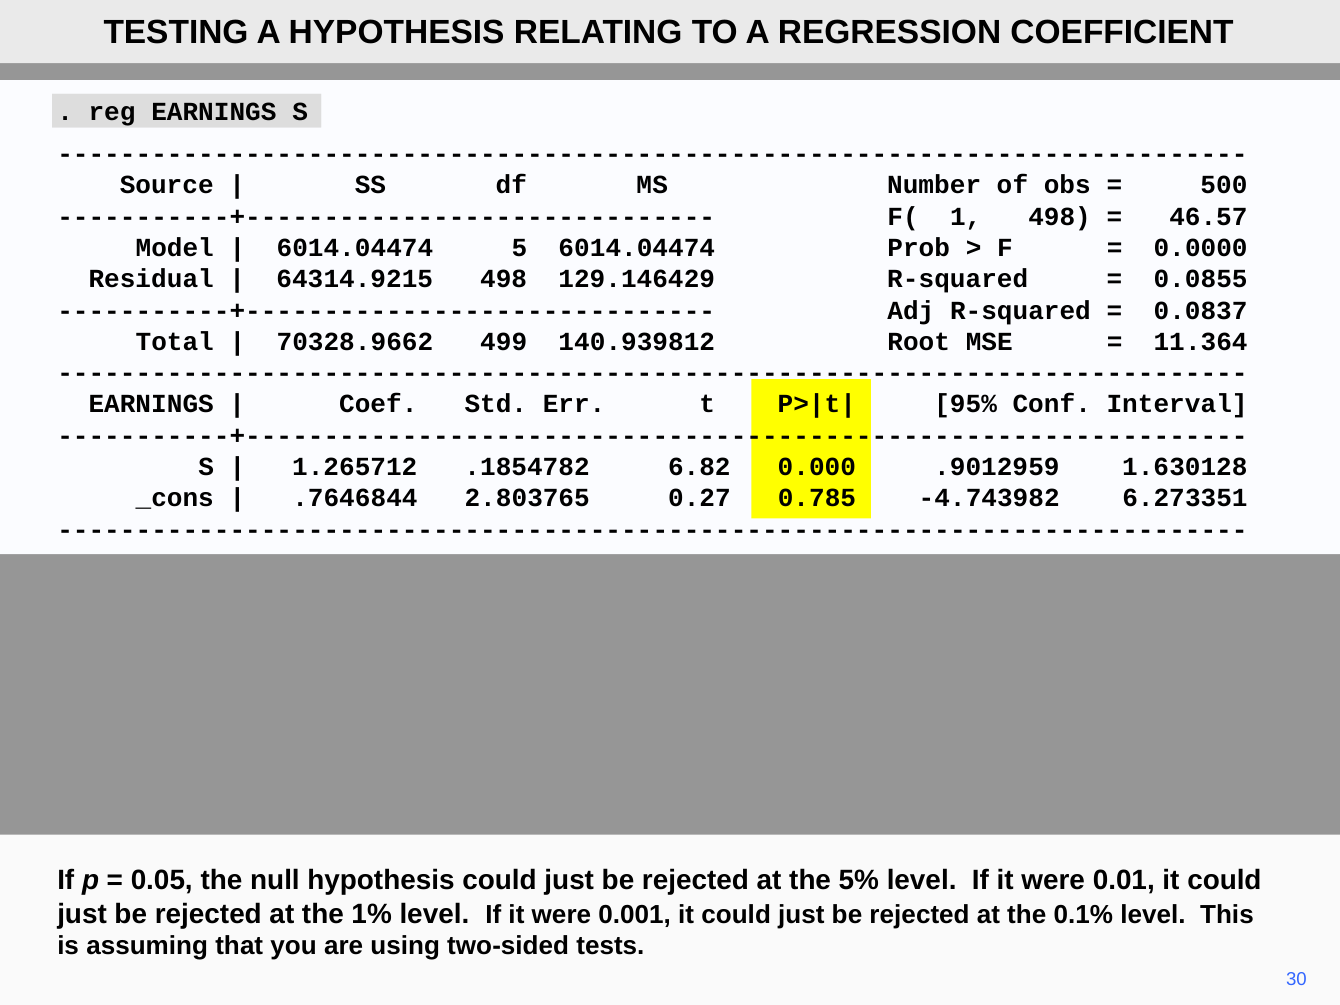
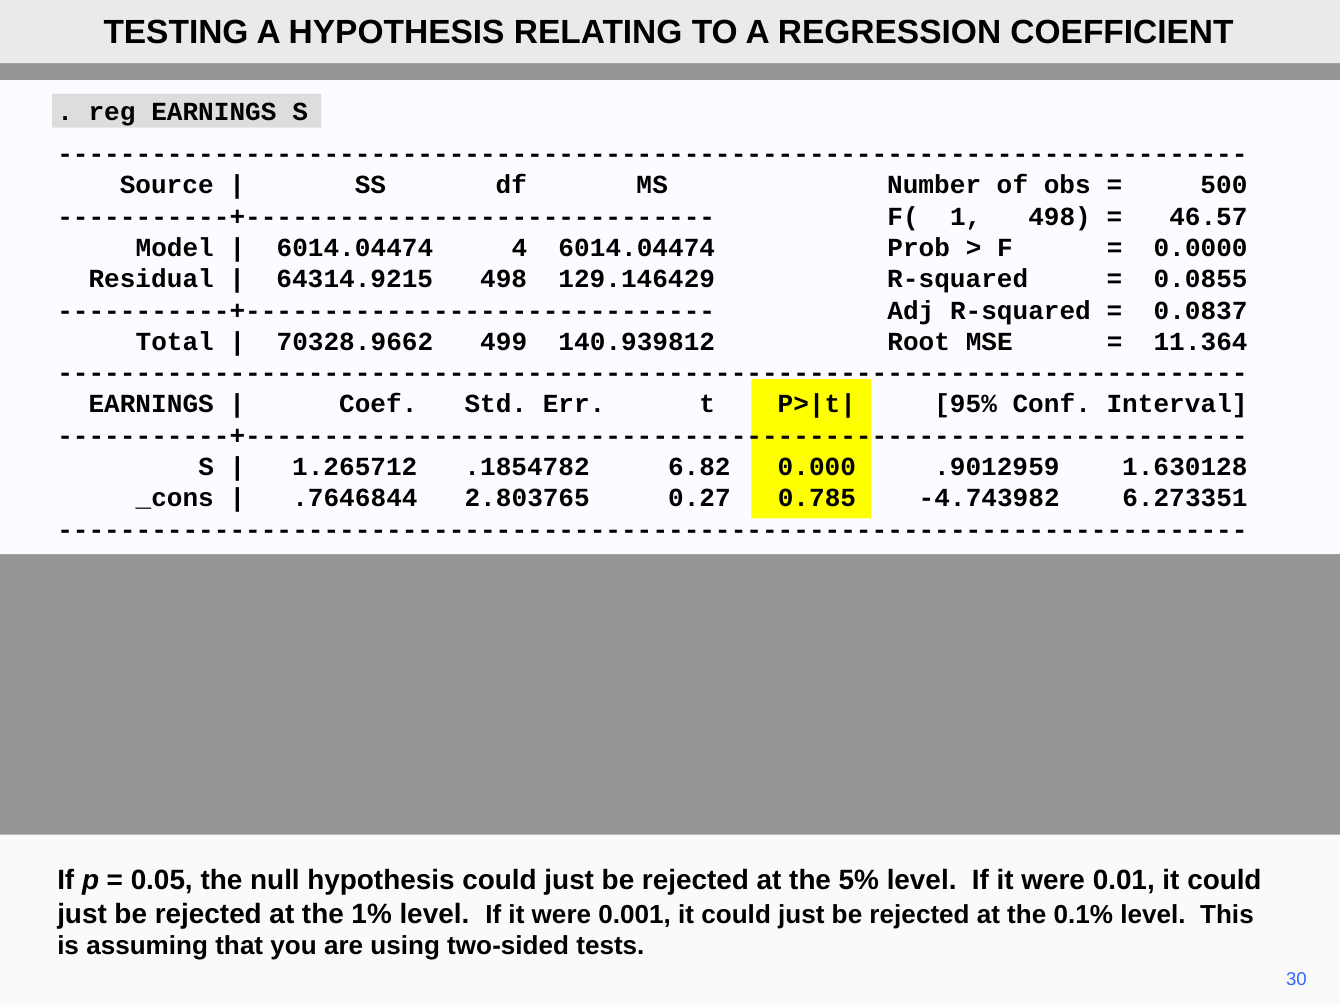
5: 5 -> 4 (519, 248)
